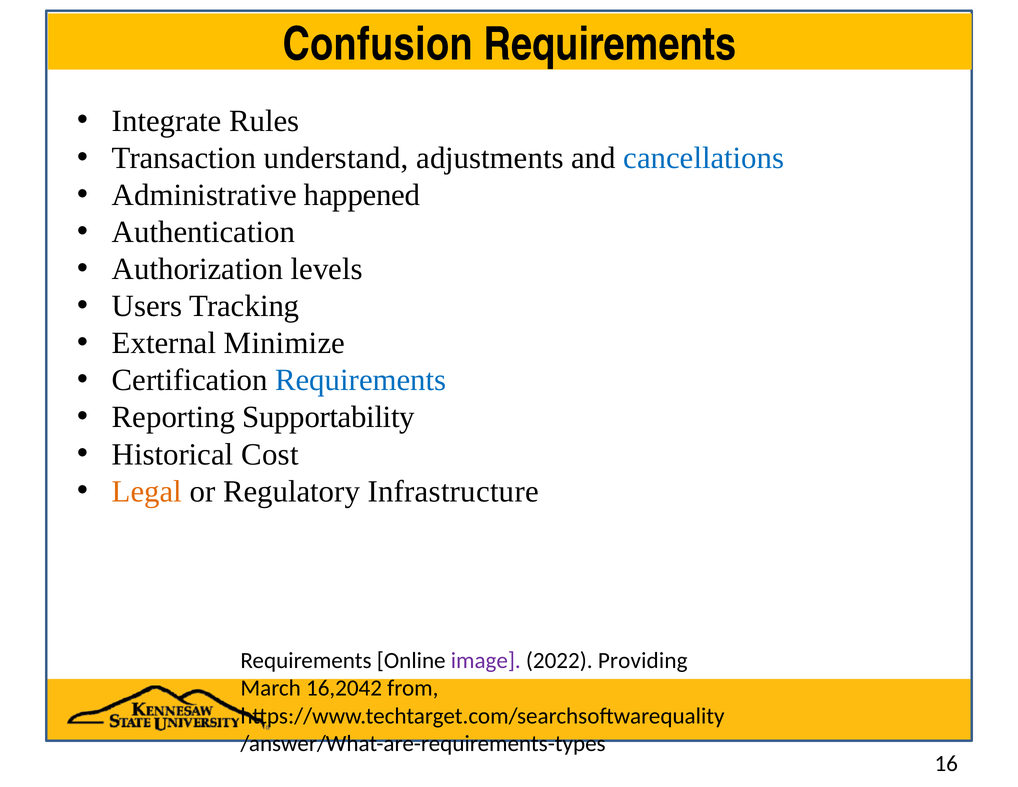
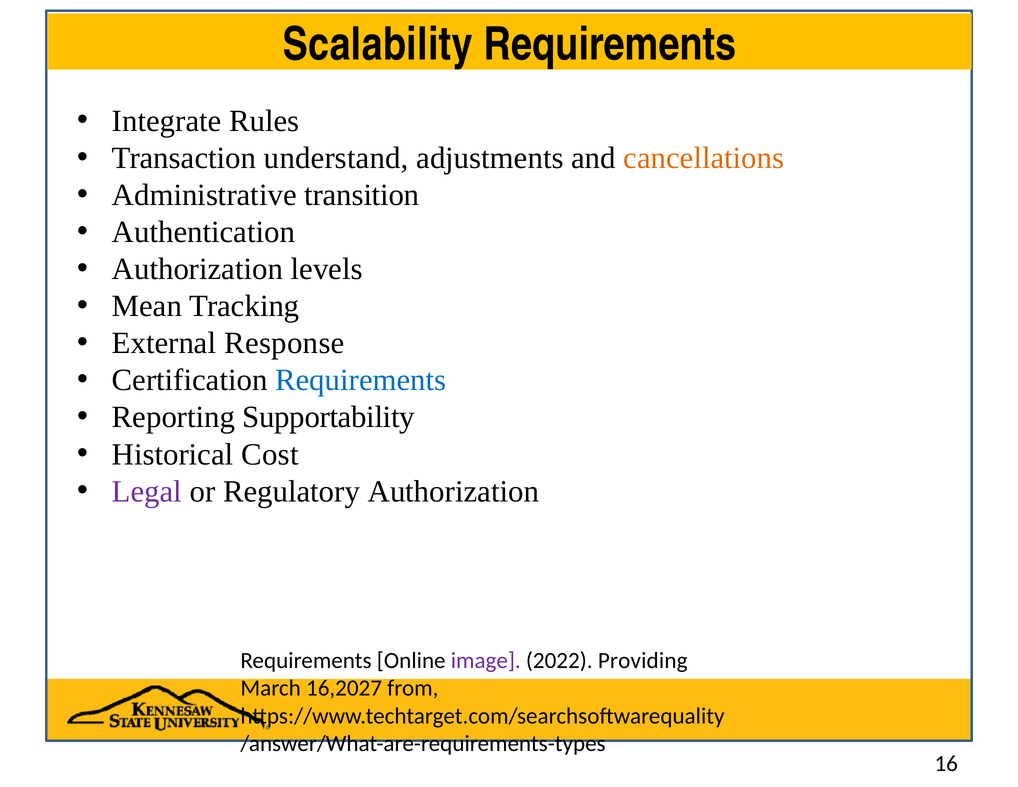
Confusion: Confusion -> Scalability (378, 44)
cancellations colour: blue -> orange (704, 158)
happened: happened -> transition (362, 195)
Users: Users -> Mean (147, 306)
Minimize: Minimize -> Response (284, 343)
Legal colour: orange -> purple (147, 491)
Regulatory Infrastructure: Infrastructure -> Authorization (453, 491)
16,2042: 16,2042 -> 16,2027 (344, 688)
